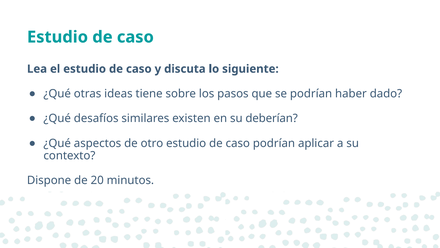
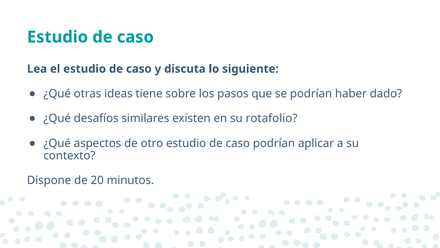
deberían: deberían -> rotafolio (271, 118)
